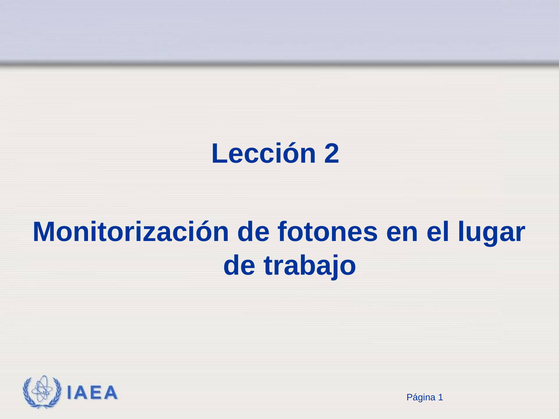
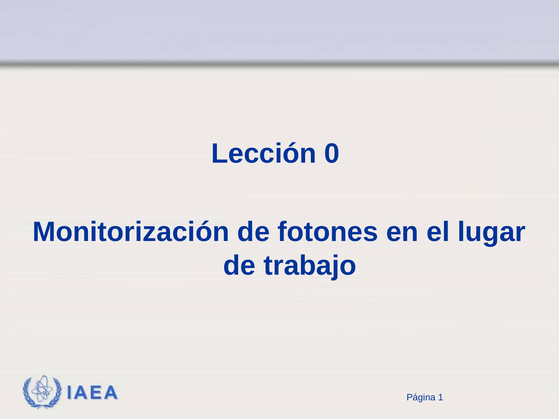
2: 2 -> 0 (332, 154)
